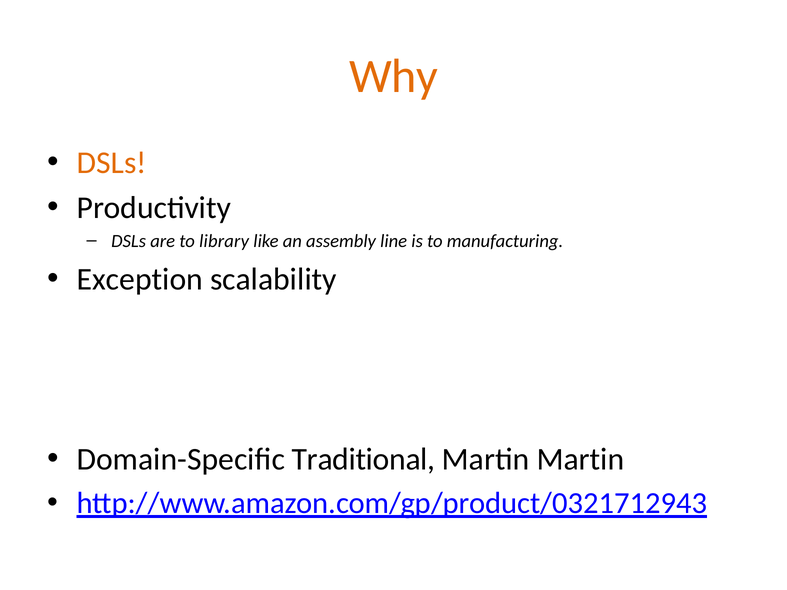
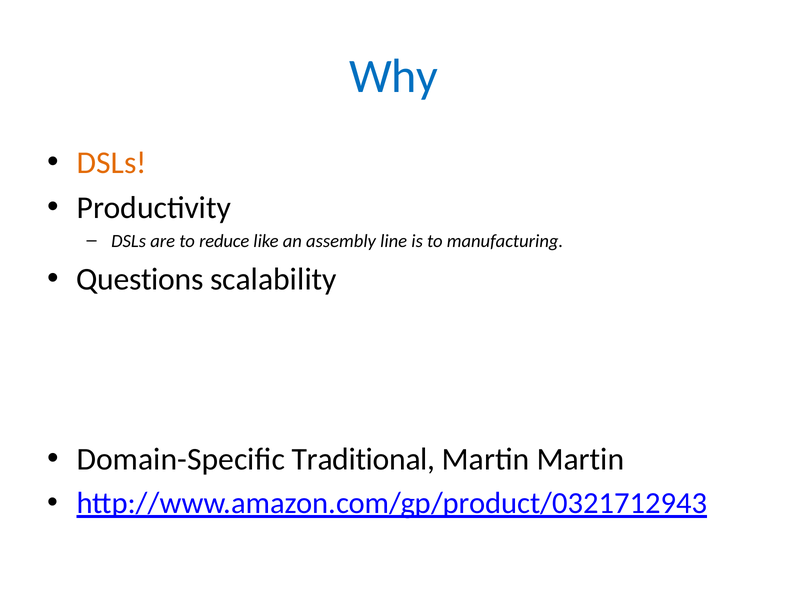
Why colour: orange -> blue (394, 76)
library: library -> reduce (224, 241)
Exception: Exception -> Questions (140, 279)
